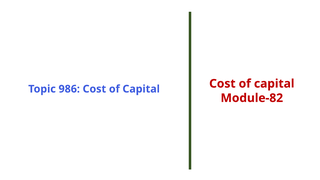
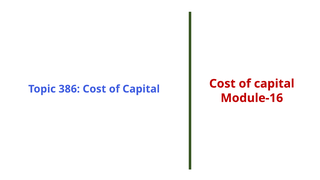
986: 986 -> 386 (69, 89)
Module-82: Module-82 -> Module-16 (252, 98)
